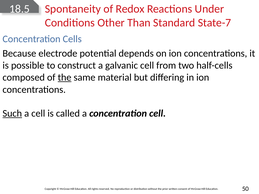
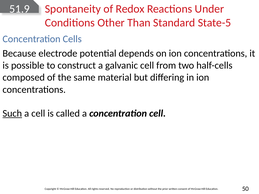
18.5: 18.5 -> 51.9 (20, 9)
State-7: State-7 -> State-5 (214, 23)
the underline: present -> none (65, 78)
